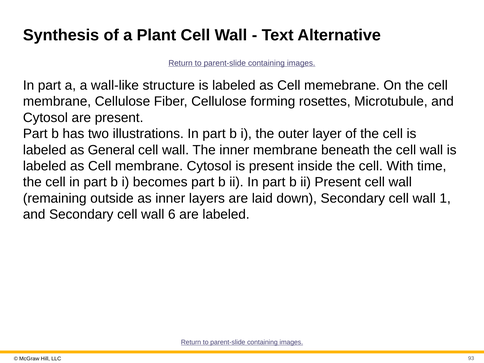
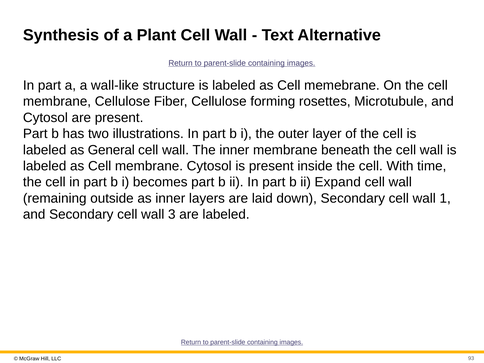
ii Present: Present -> Expand (338, 182)
6: 6 -> 3 (172, 215)
